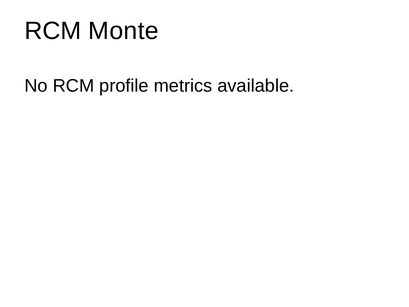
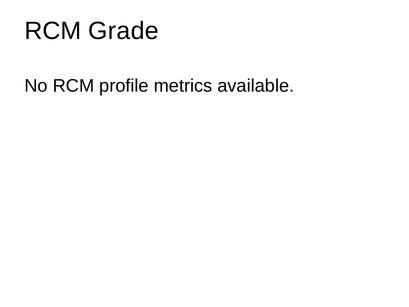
Monte: Monte -> Grade (124, 31)
